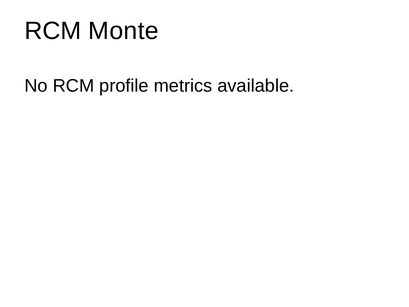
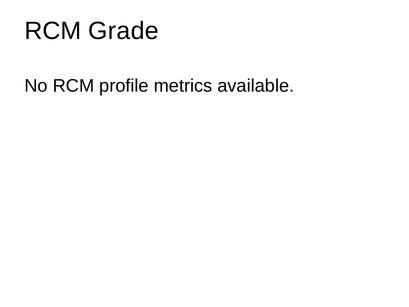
Monte: Monte -> Grade (124, 31)
